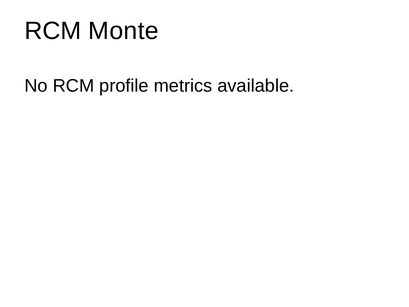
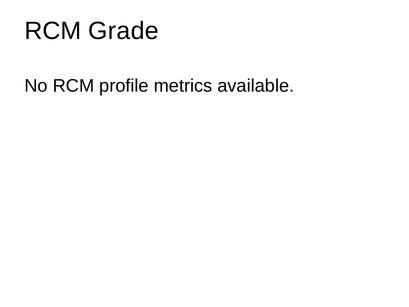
Monte: Monte -> Grade (124, 31)
